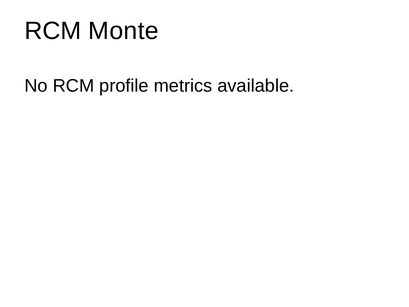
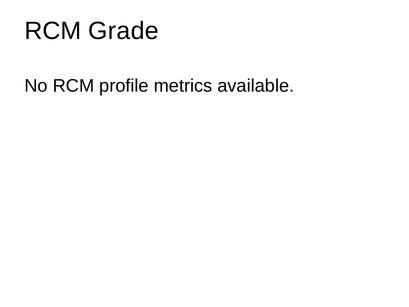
Monte: Monte -> Grade (124, 31)
